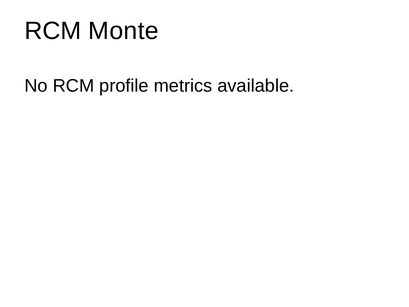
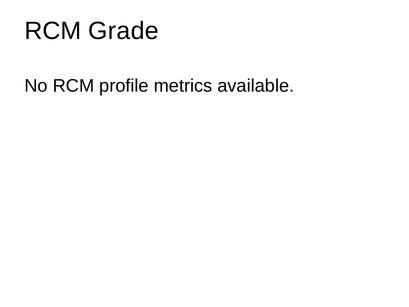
Monte: Monte -> Grade (124, 31)
